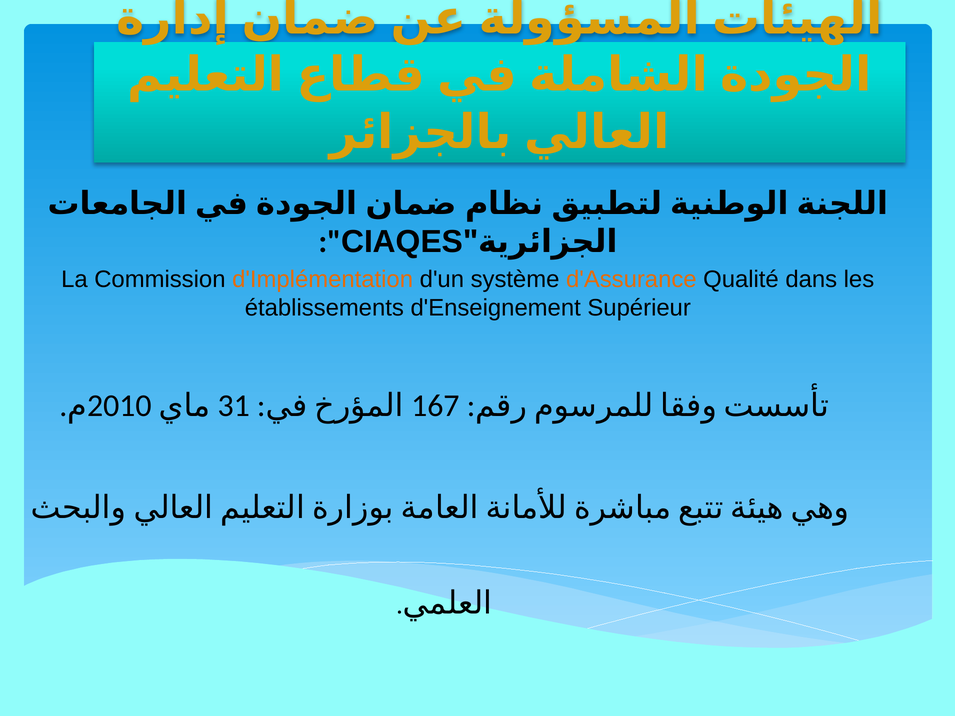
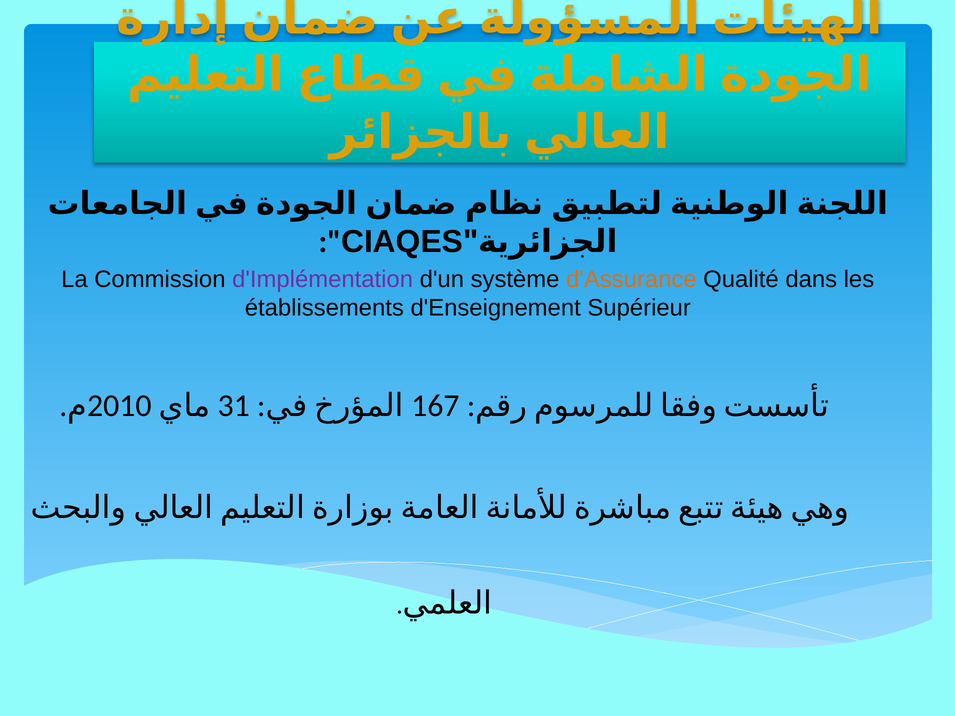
d'Implémentation colour: orange -> purple (323, 280)
